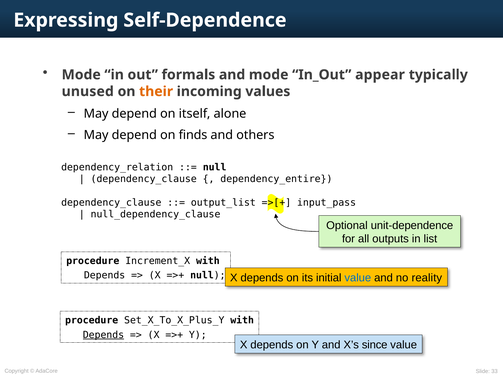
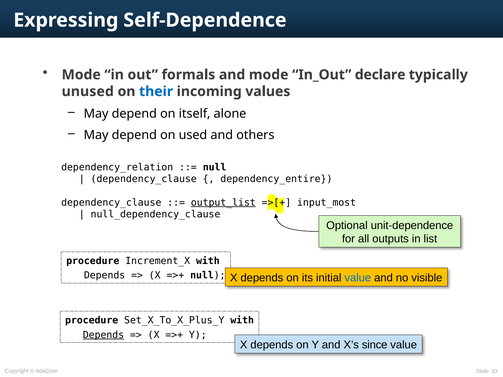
appear: appear -> declare (380, 75)
their colour: orange -> blue (156, 92)
finds: finds -> used (193, 135)
output_list underline: none -> present (223, 203)
input_pass: input_pass -> input_most (327, 203)
reality: reality -> visible (427, 278)
